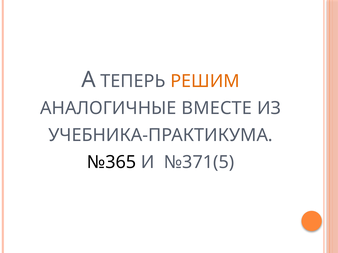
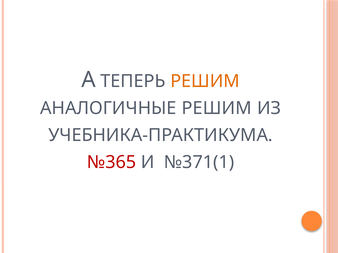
АНАЛОГИЧНЫЕ ВМЕСТЕ: ВМЕСТЕ -> РЕШИМ (217, 108)
№365 colour: black -> red (112, 163)
№371(5: №371(5 -> №371(1 (199, 163)
